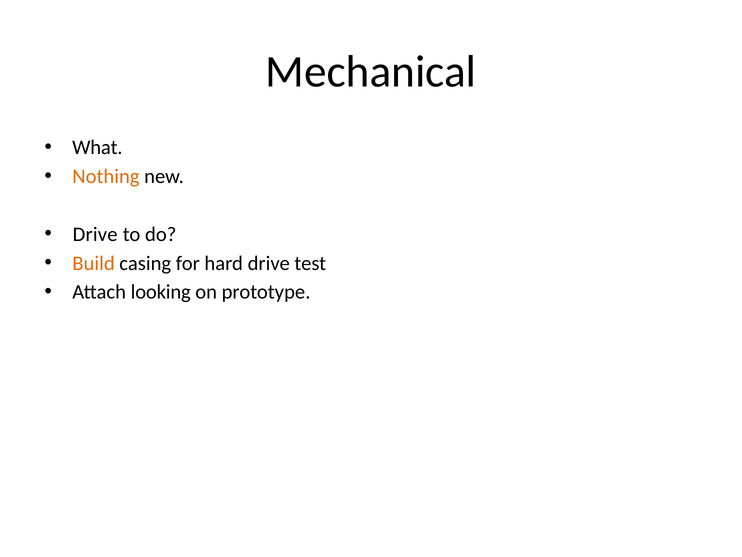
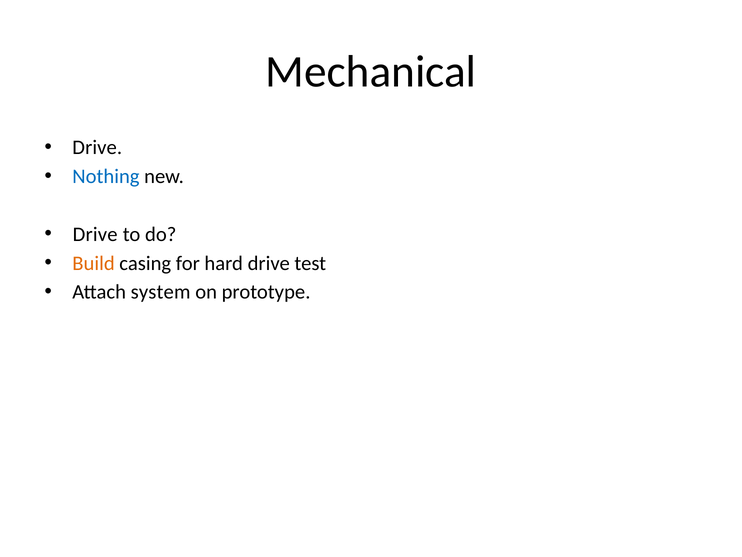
What: What -> Drive (97, 147)
Nothing colour: orange -> blue (106, 176)
looking: looking -> system (161, 292)
